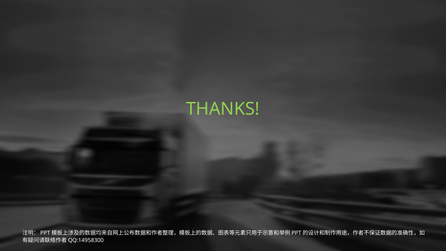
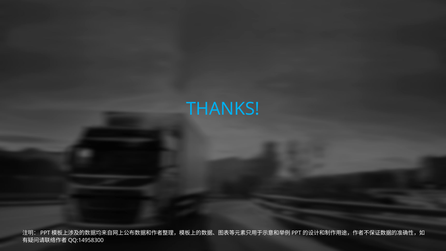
THANKS colour: light green -> light blue (223, 109)
